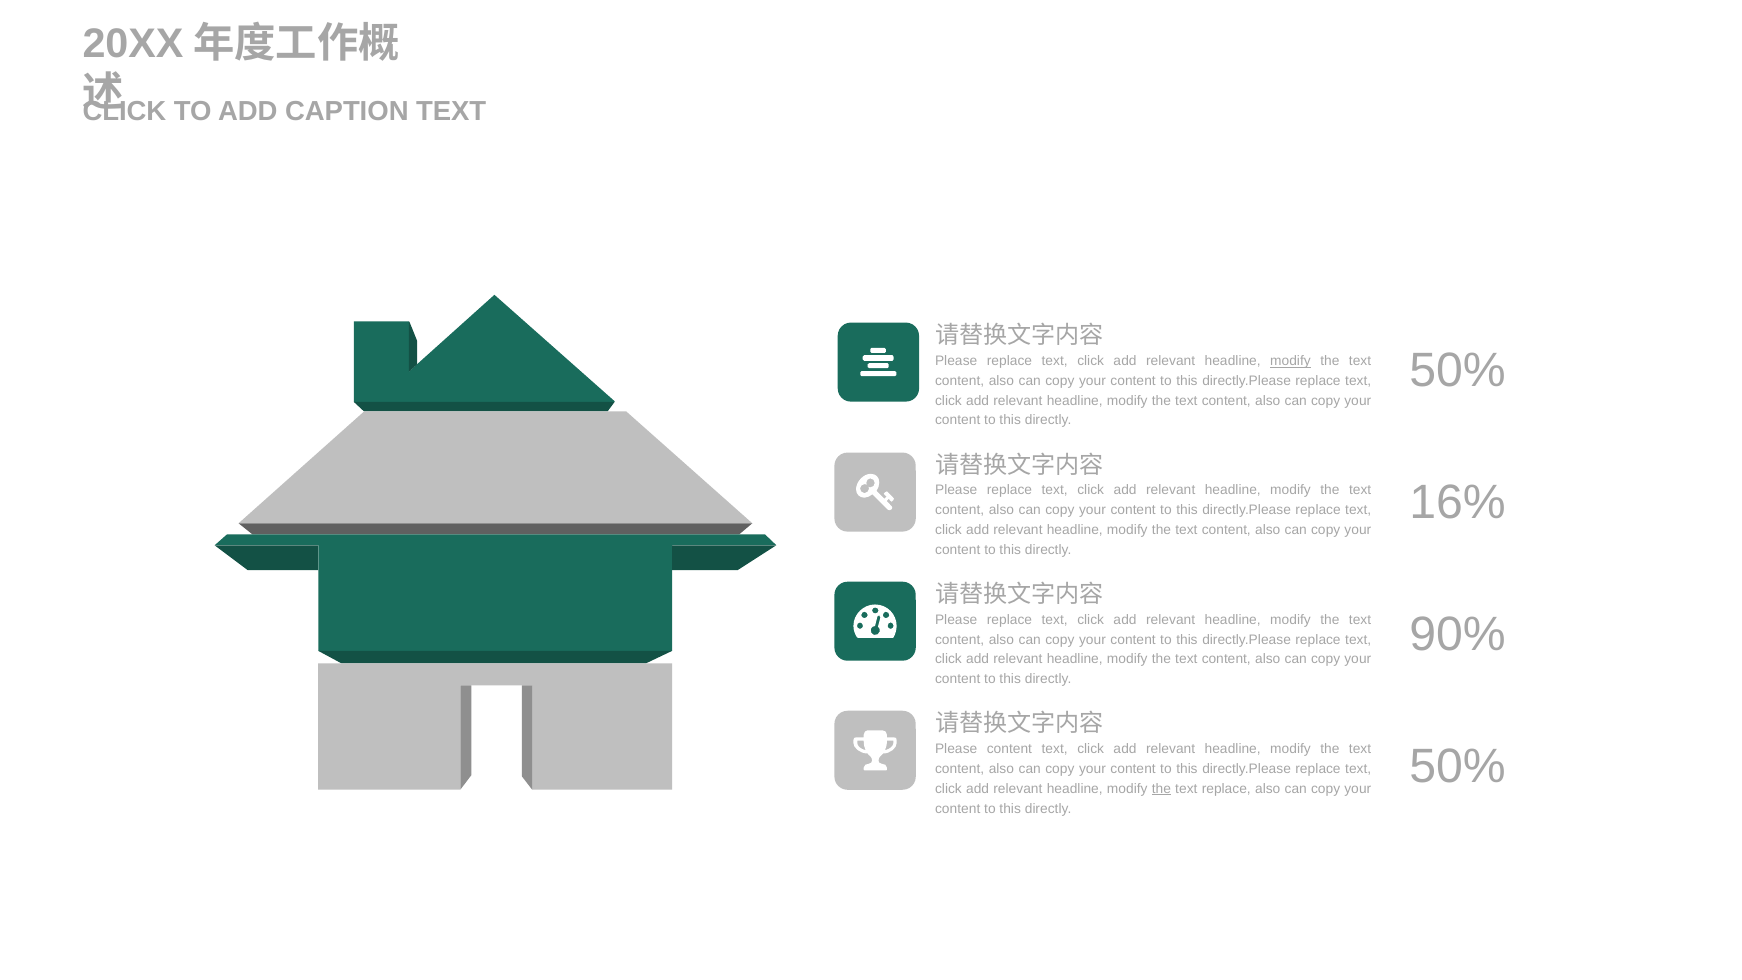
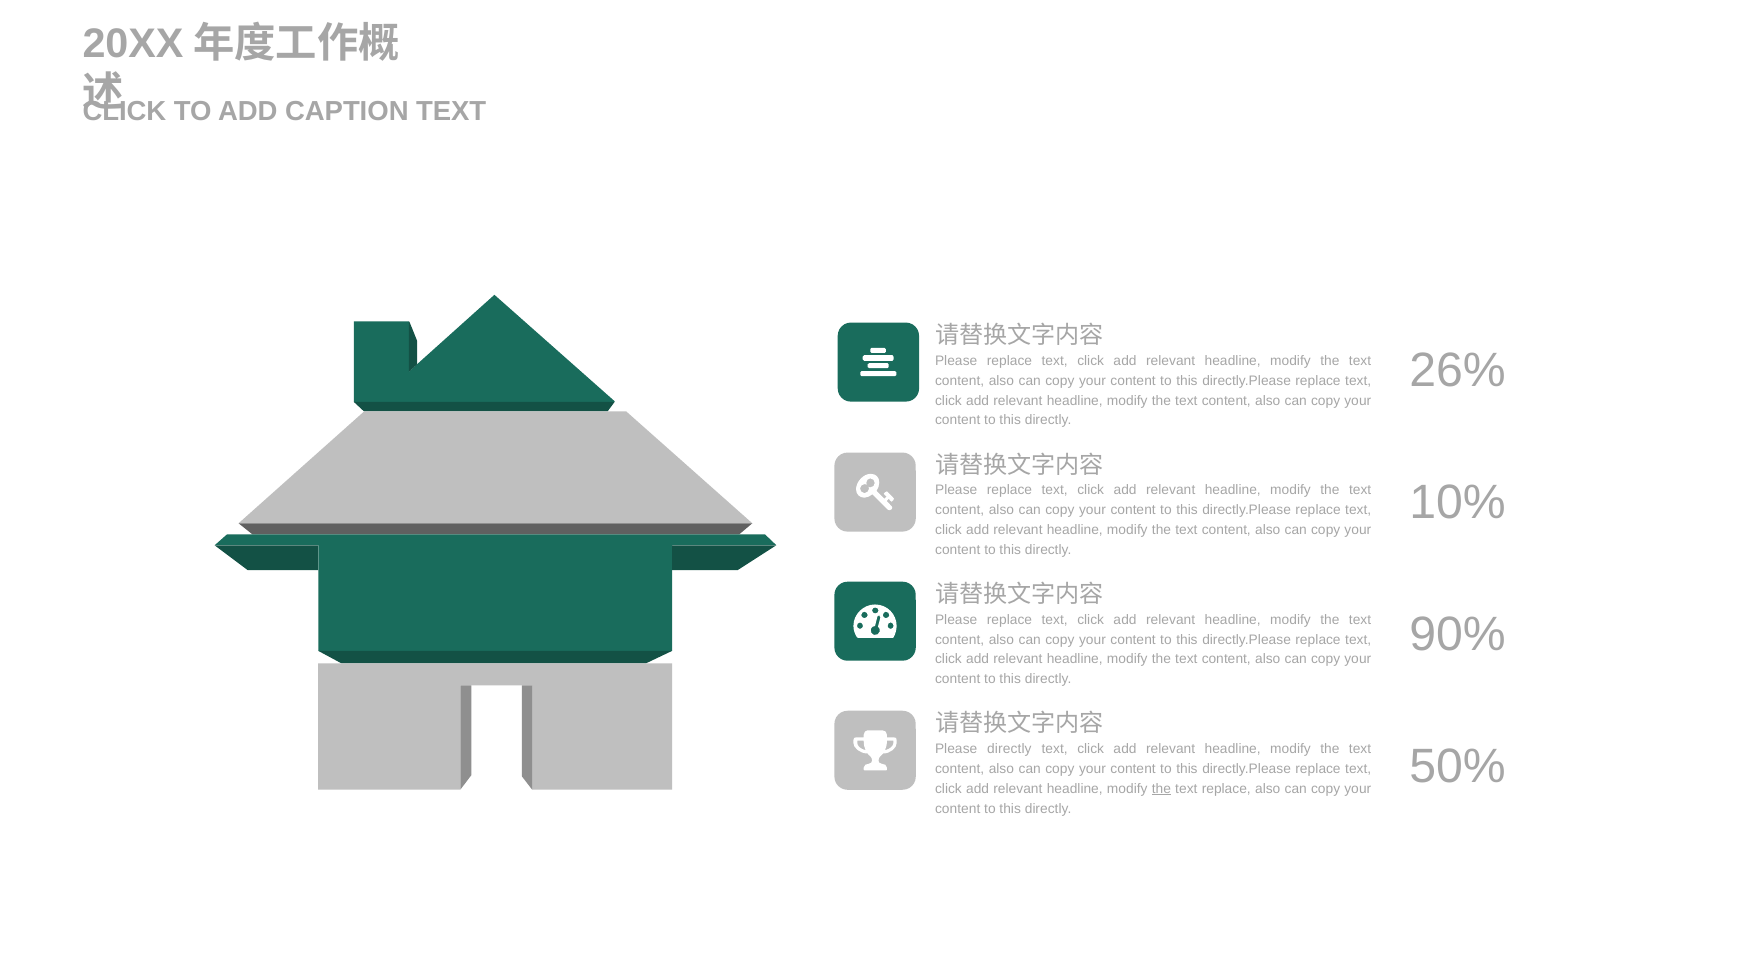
50%: 50% -> 26% (1458, 370)
modify underline: present -> none (1290, 361)
16%: 16% -> 10% (1458, 503)
Please content: content -> directly (1009, 749)
